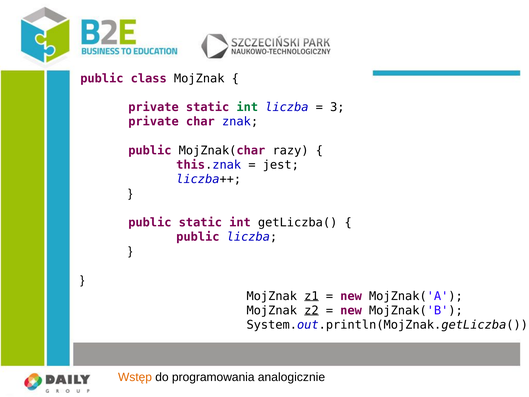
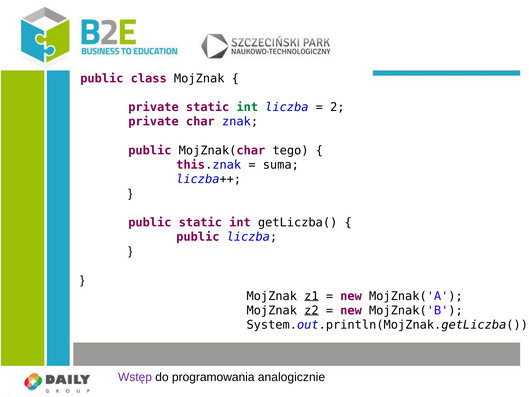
3: 3 -> 2 (337, 107)
razy: razy -> tego (291, 150)
jest: jest -> suma (281, 165)
Wstęp colour: orange -> purple (135, 377)
